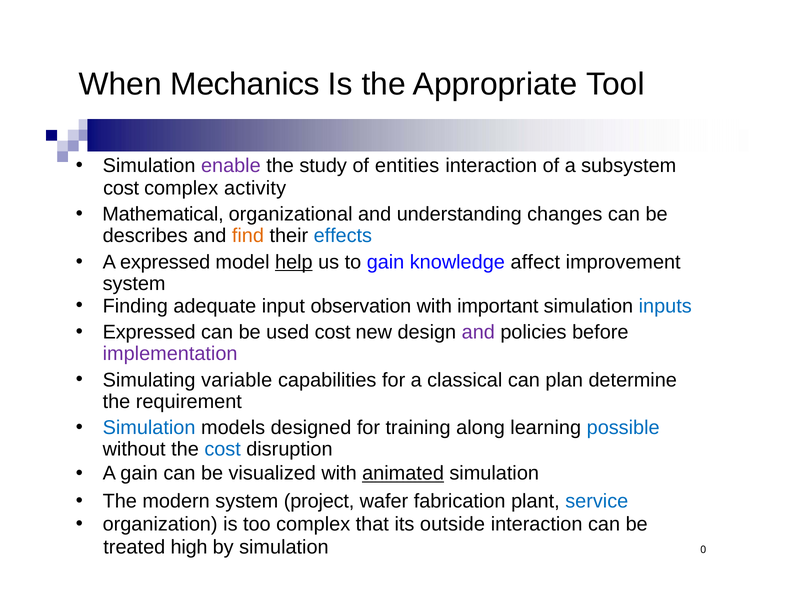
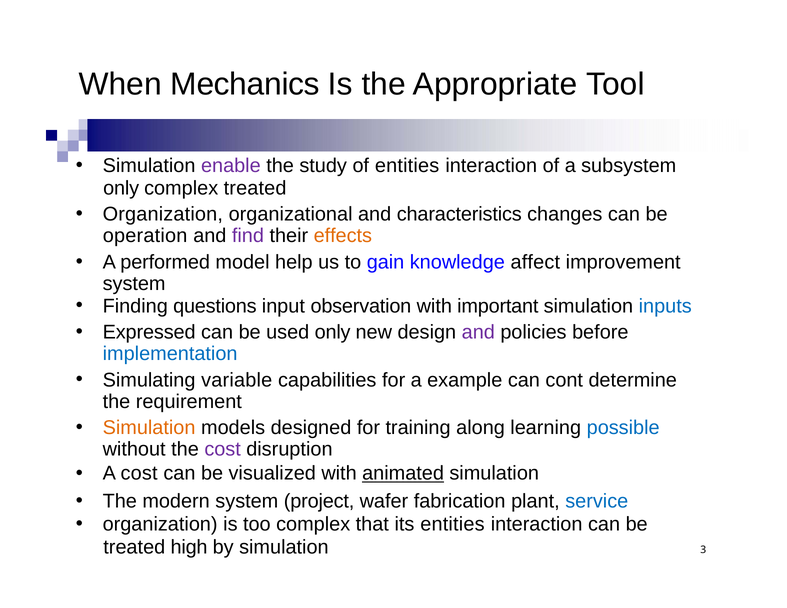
cost: cost -> only (121, 188)
complex activity: activity -> treated (255, 188)
Mathematical: Mathematical -> Organization (163, 214)
understanding: understanding -> characteristics (459, 214)
describes: describes -> operation (145, 236)
find colour: orange -> purple (248, 236)
effects colour: blue -> orange (343, 236)
A expressed: expressed -> performed (165, 262)
help underline: present -> none (294, 262)
adequate: adequate -> questions (215, 306)
used cost: cost -> only (333, 332)
implementation colour: purple -> blue (170, 354)
classical: classical -> example (465, 380)
plan: plan -> cont (564, 380)
Simulation colour: blue -> orange (149, 428)
cost colour: blue -> purple (223, 449)
A gain: gain -> cost (139, 474)
its outside: outside -> entities (452, 524)
0: 0 -> 3 (703, 550)
